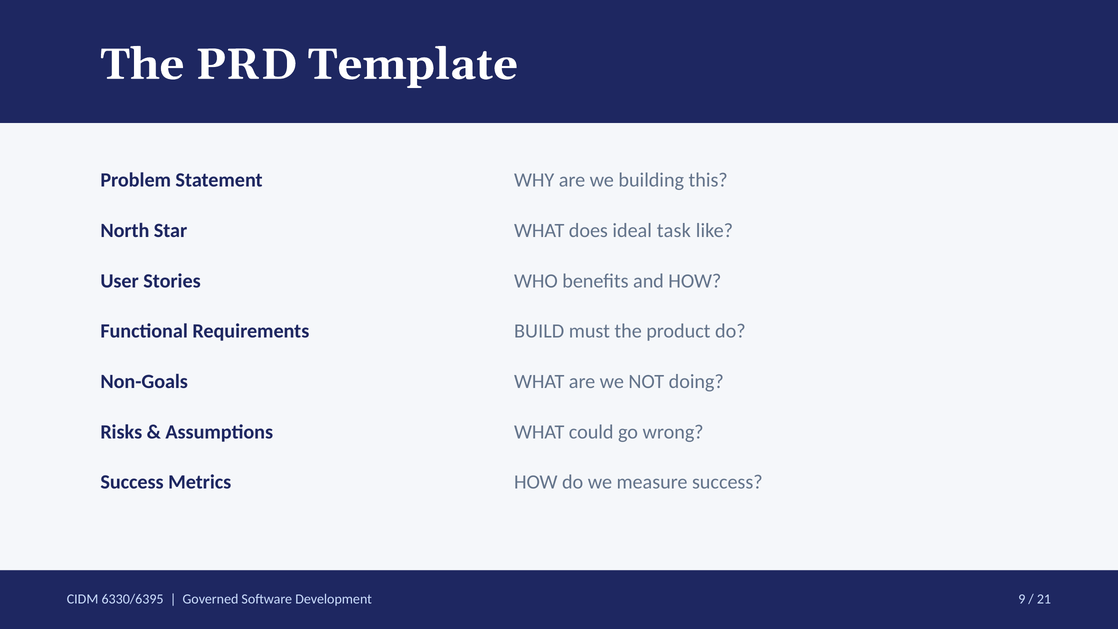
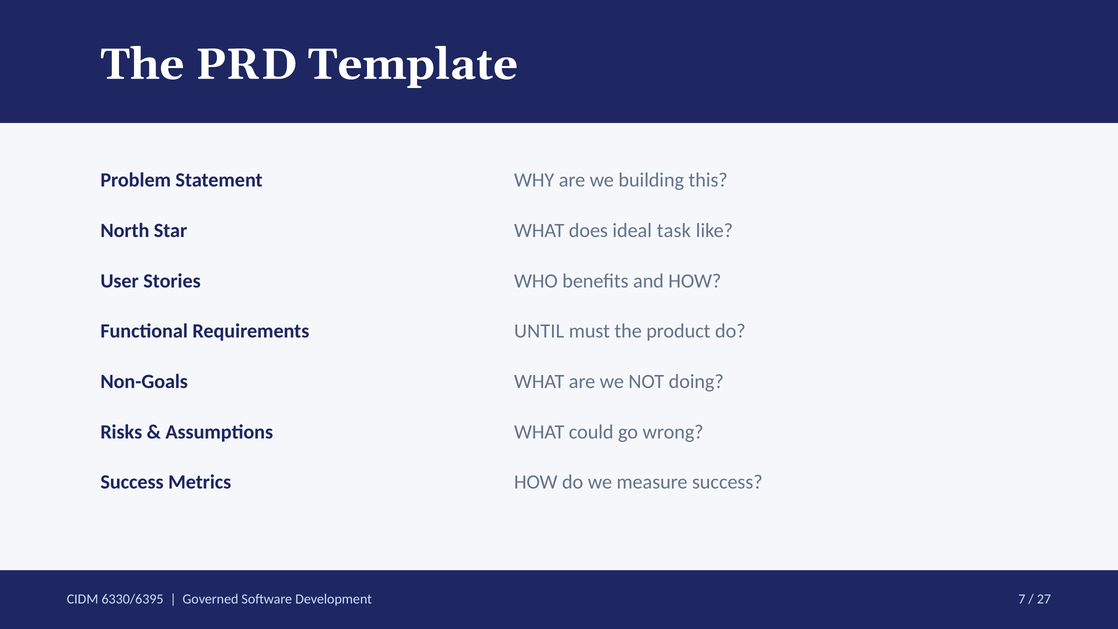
BUILD: BUILD -> UNTIL (539, 331)
9: 9 -> 7 (1022, 599)
21: 21 -> 27 (1044, 599)
